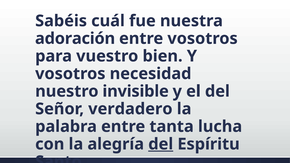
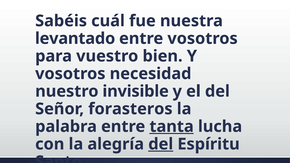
adoración: adoración -> levantado (75, 39)
verdadero: verdadero -> forasteros (130, 109)
tanta underline: none -> present (172, 127)
